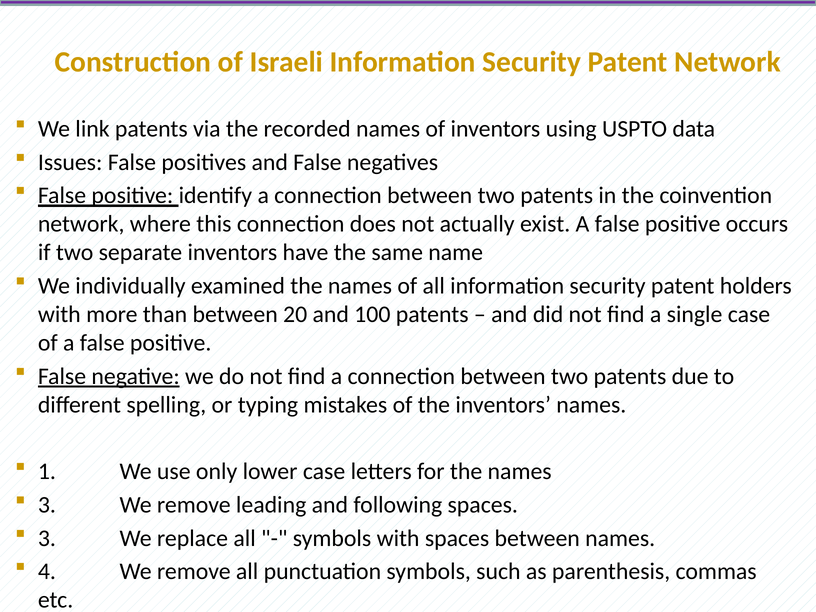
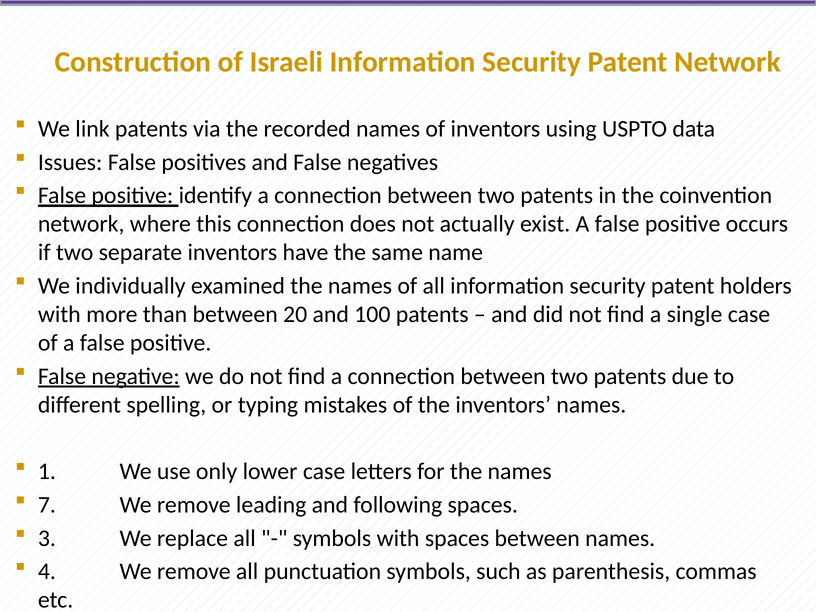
3: 3 -> 7 (47, 505)
